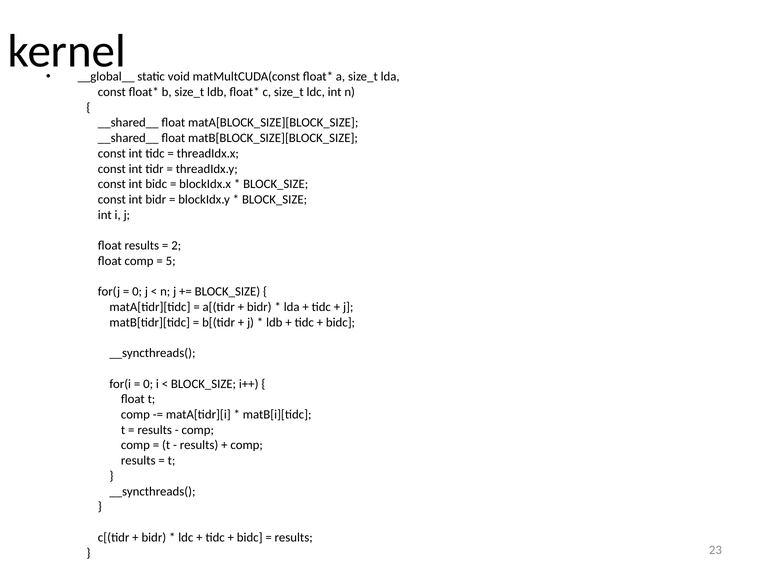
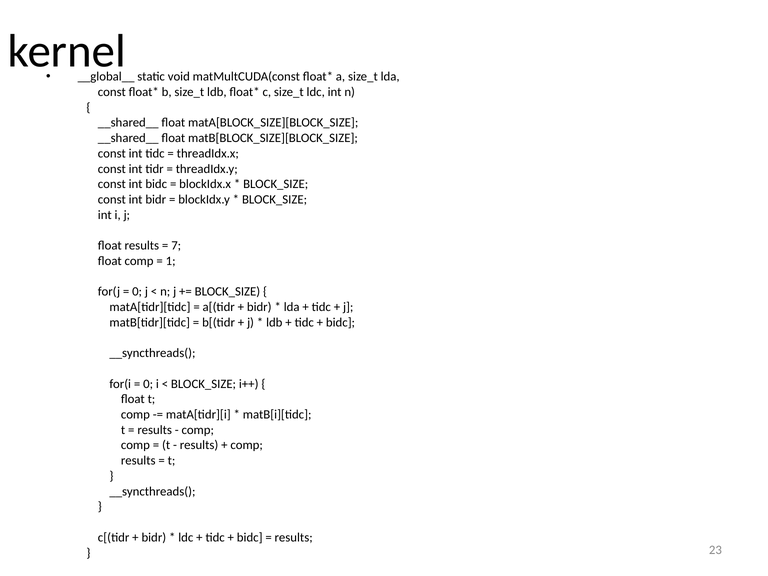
2: 2 -> 7 (176, 246)
5: 5 -> 1 (171, 261)
